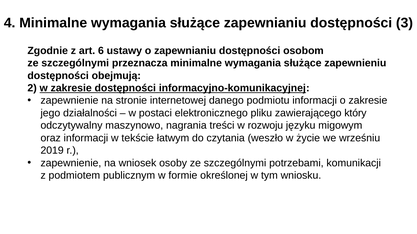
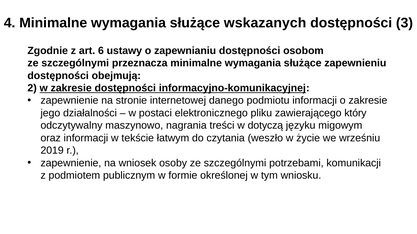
służące zapewnianiu: zapewnianiu -> wskazanych (265, 23)
rozwoju: rozwoju -> dotyczą (265, 126)
